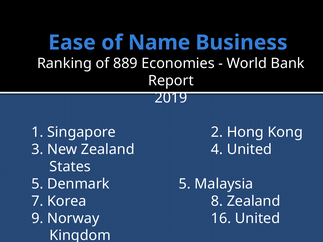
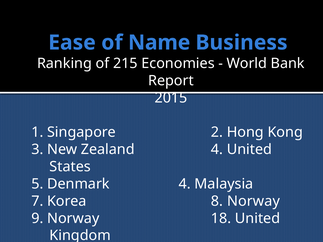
889: 889 -> 215 (125, 63)
2019: 2019 -> 2015 (171, 98)
Denmark 5: 5 -> 4 (185, 184)
8 Zealand: Zealand -> Norway (253, 201)
16: 16 -> 18 (221, 219)
